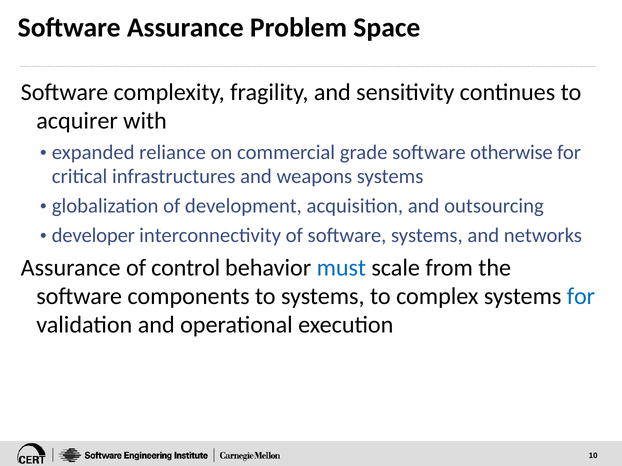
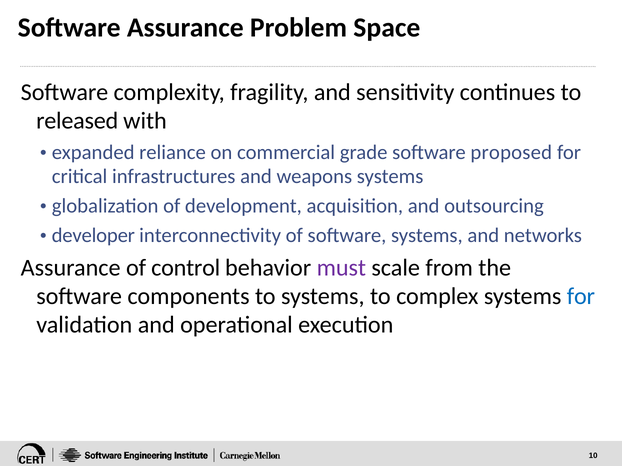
acquirer: acquirer -> released (77, 121)
otherwise: otherwise -> proposed (511, 153)
must colour: blue -> purple (341, 268)
